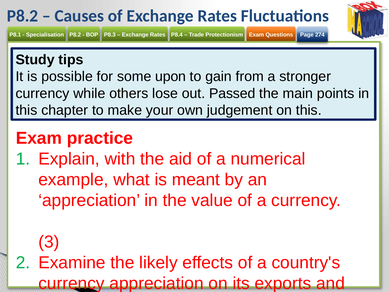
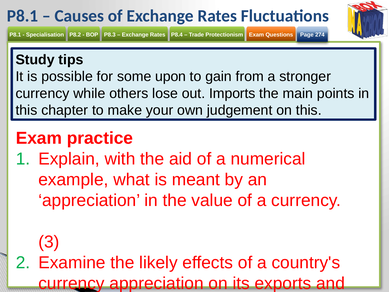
P8.2: P8.2 -> P8.1 (22, 16)
out Passed: Passed -> Imports (232, 93)
